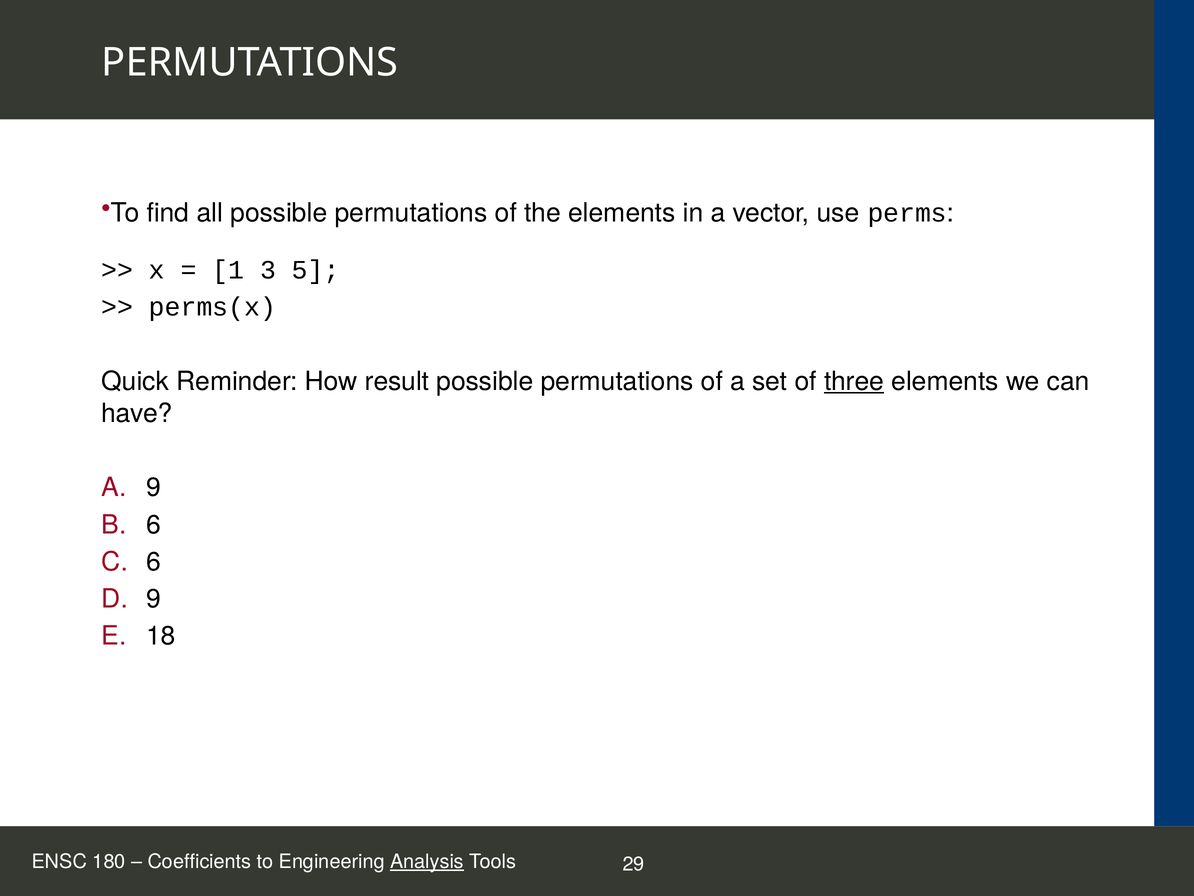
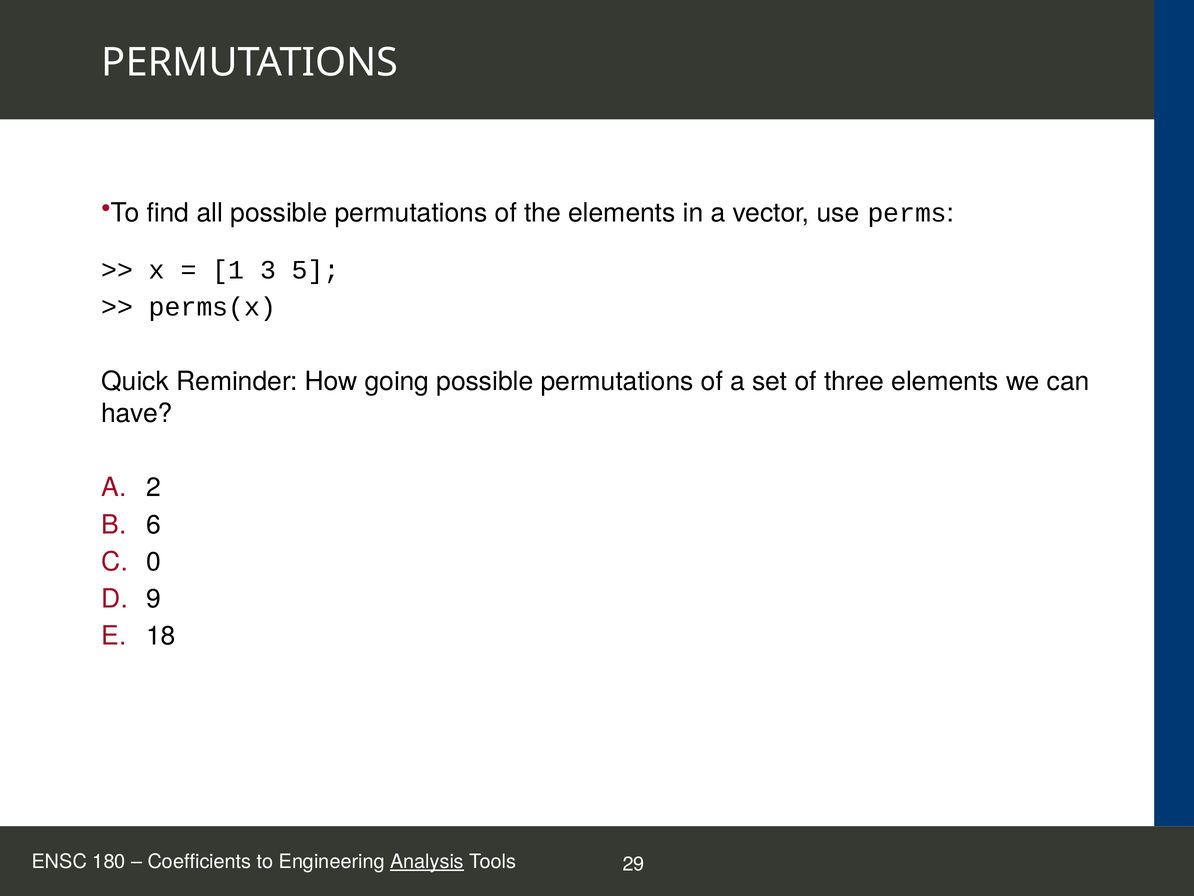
result: result -> going (397, 381)
three underline: present -> none (854, 381)
A 9: 9 -> 2 (154, 487)
6: 6 -> 0 (154, 562)
